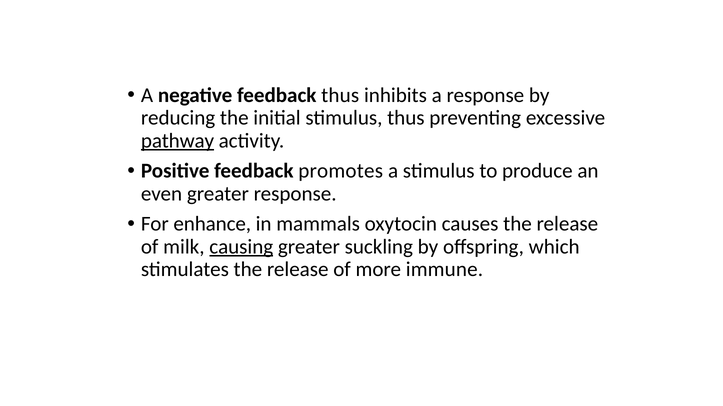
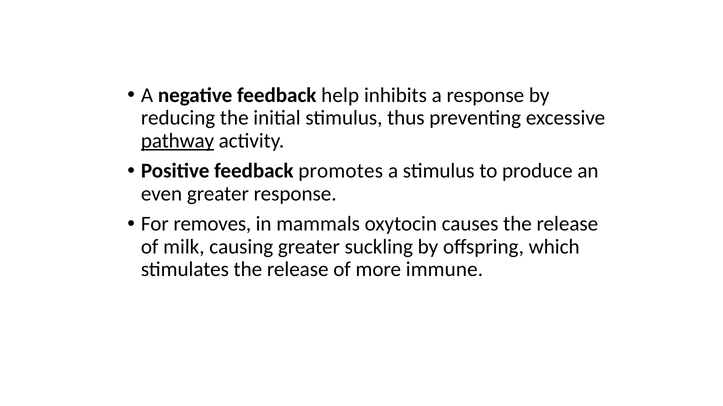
feedback thus: thus -> help (340, 95)
enhance: enhance -> removes (212, 224)
causing underline: present -> none (241, 247)
